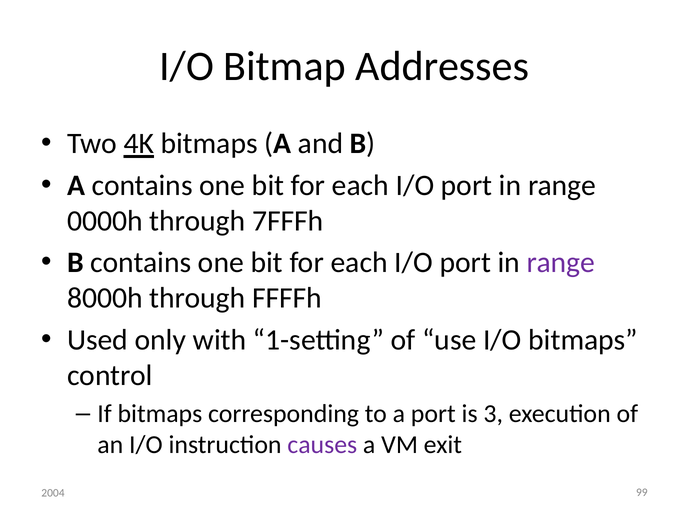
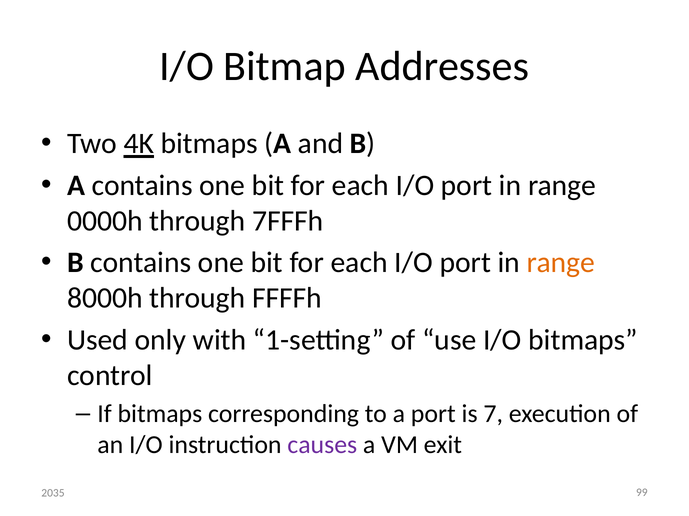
range colour: purple -> orange (561, 263)
3: 3 -> 7 (493, 414)
2004: 2004 -> 2035 (53, 493)
